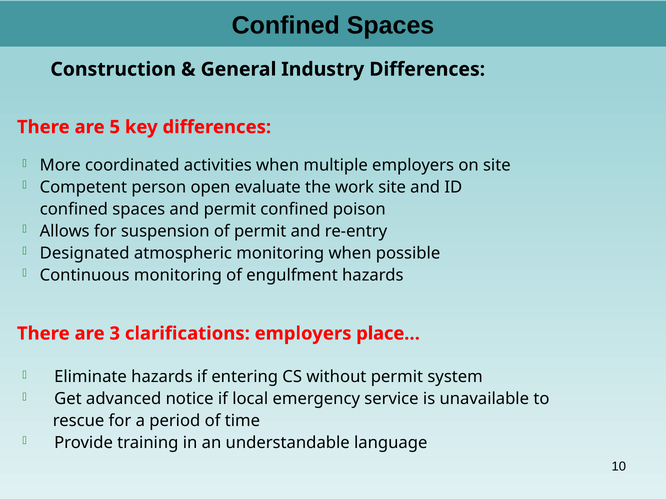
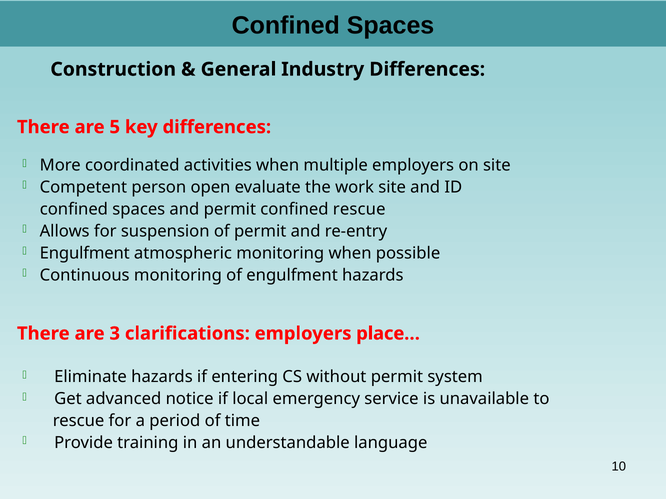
confined poison: poison -> rescue (359, 210)
Designated: Designated -> Engulfment (85, 253)
